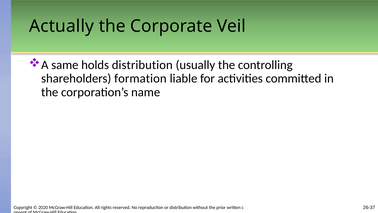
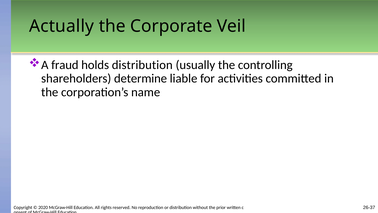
same: same -> fraud (65, 65)
formation: formation -> determine (141, 78)
